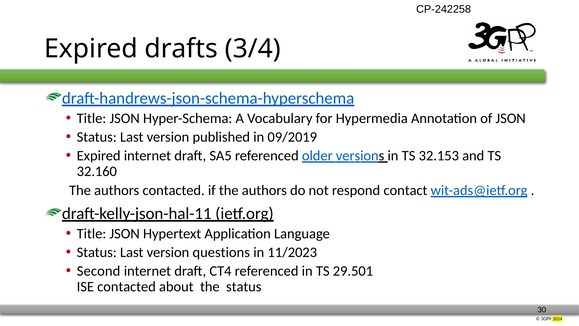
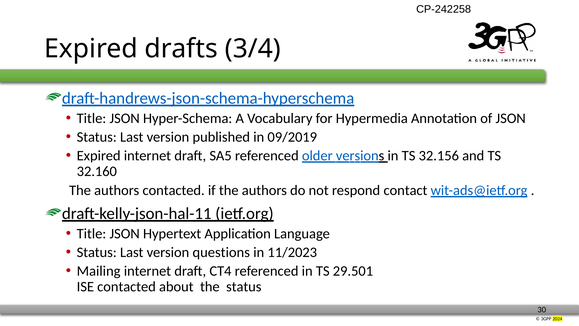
32.153: 32.153 -> 32.156 (439, 156)
Second: Second -> Mailing (99, 271)
